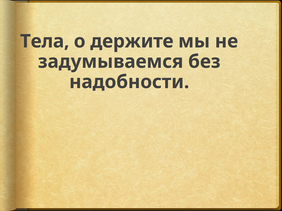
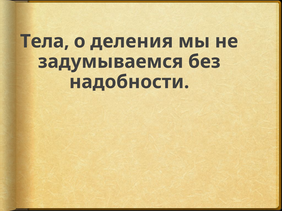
держите: держите -> деления (132, 41)
